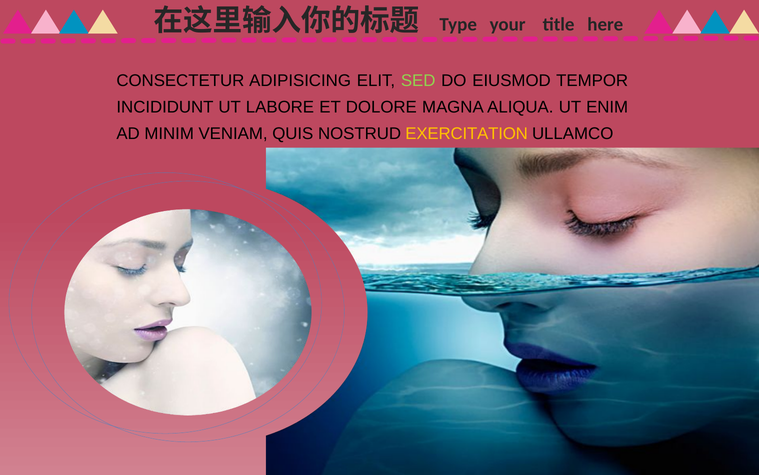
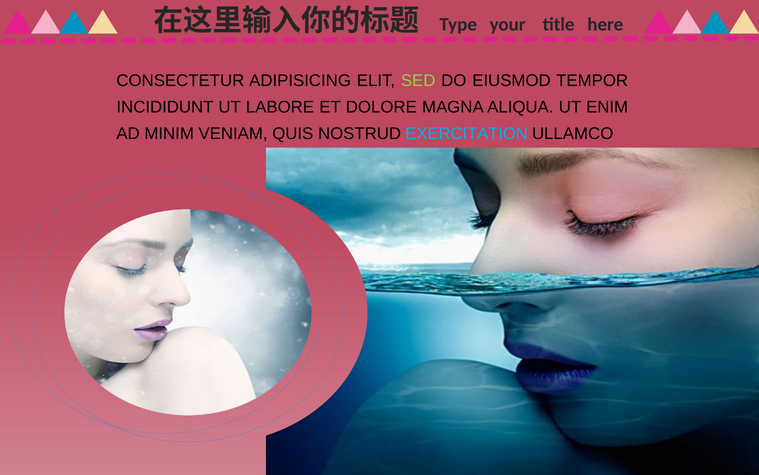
EXERCITATION colour: yellow -> light blue (467, 133)
